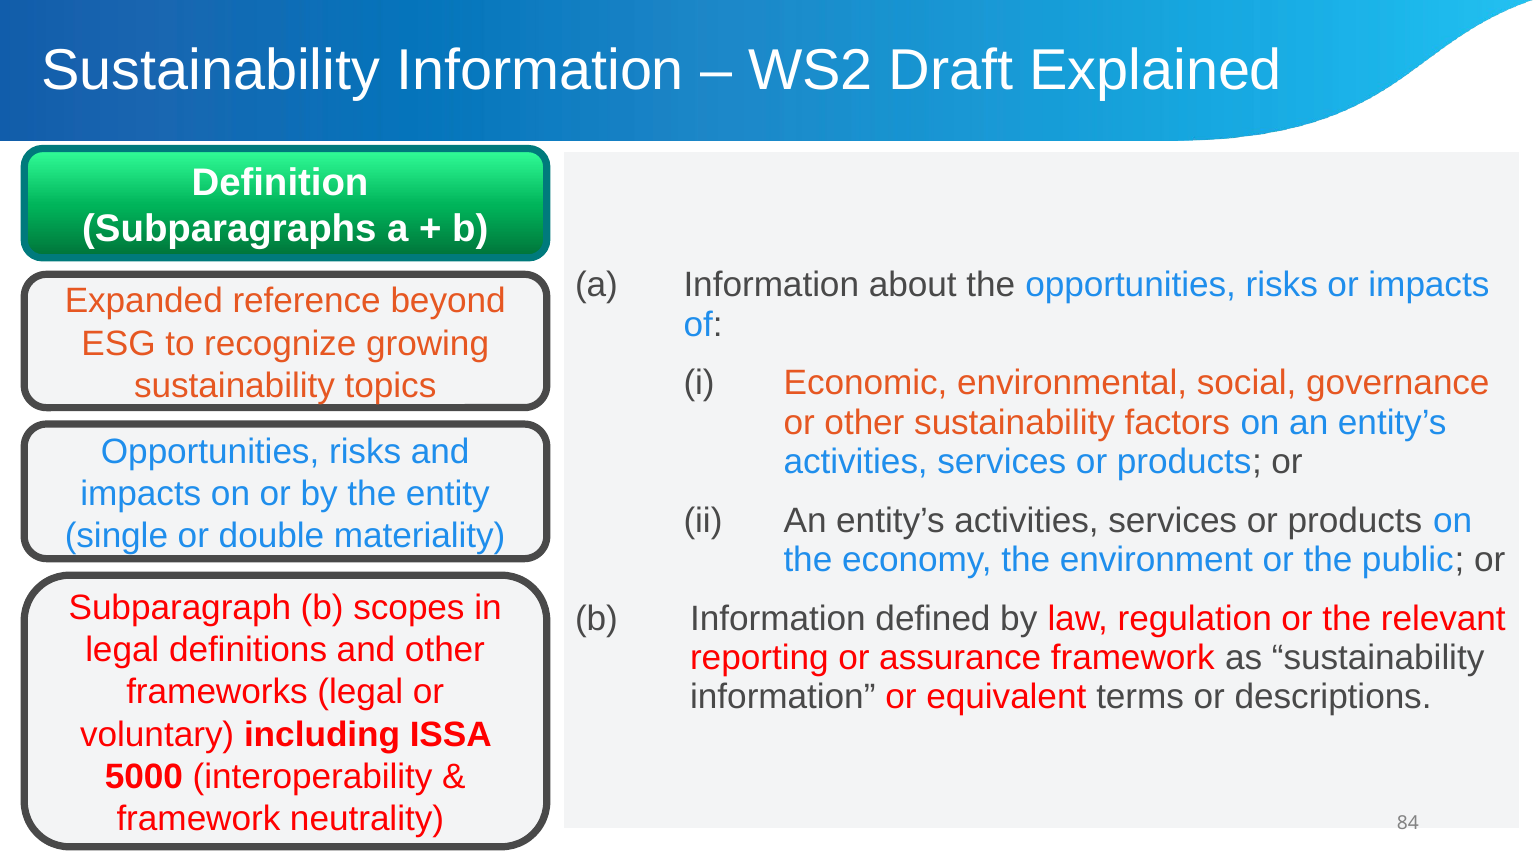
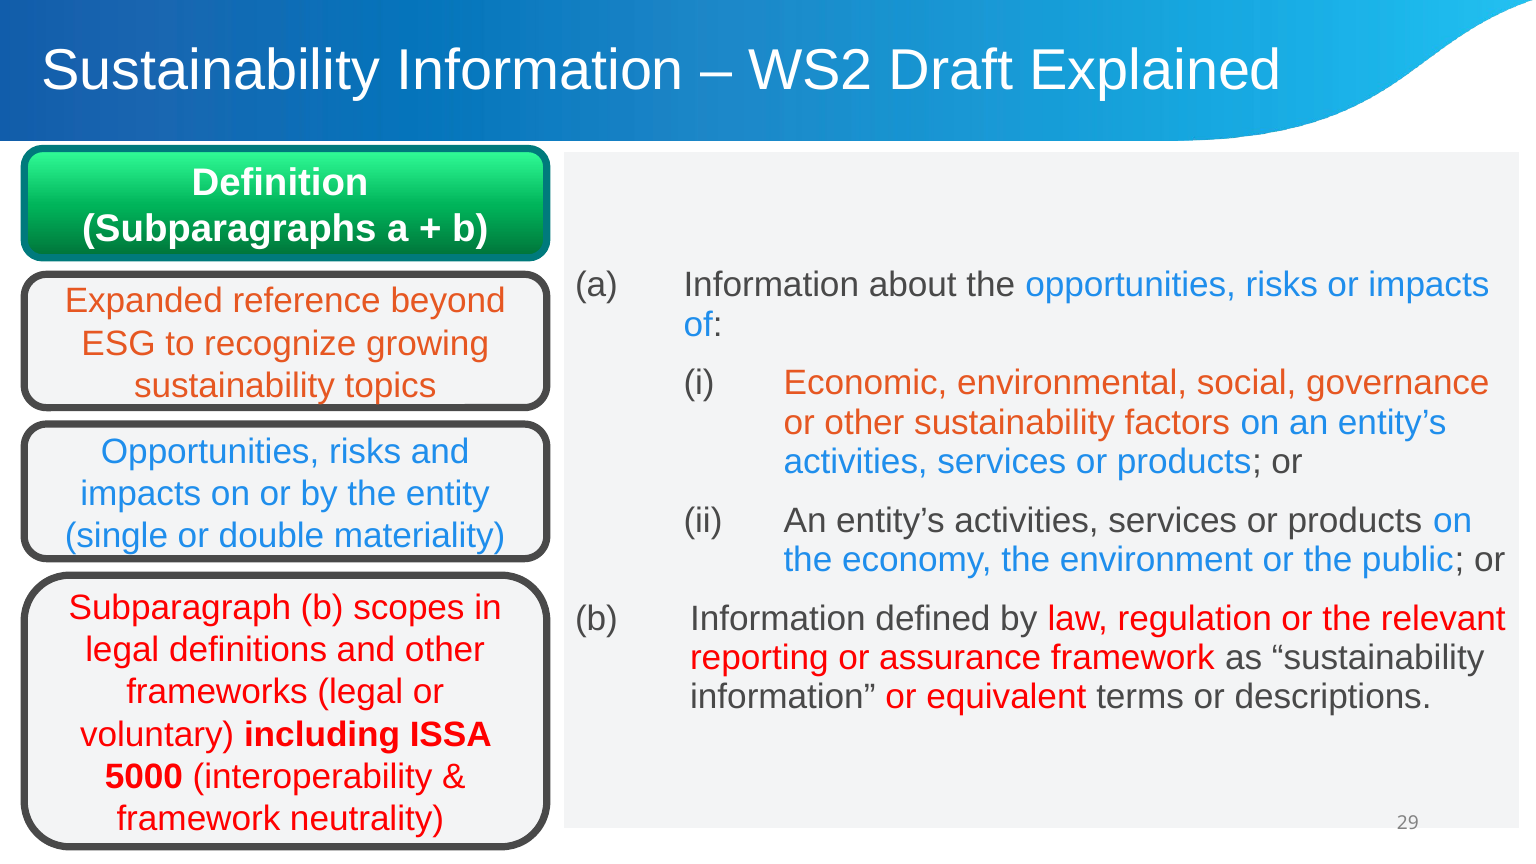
84: 84 -> 29 (1408, 824)
